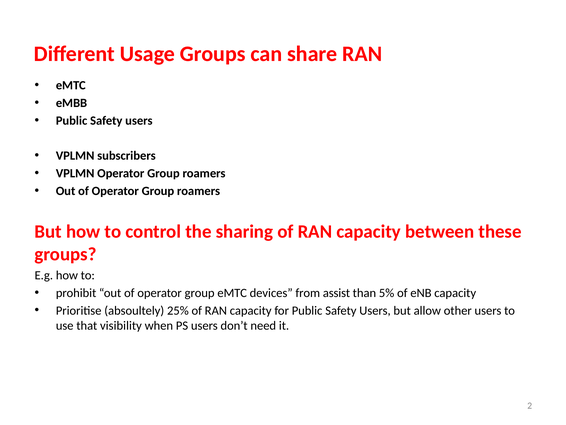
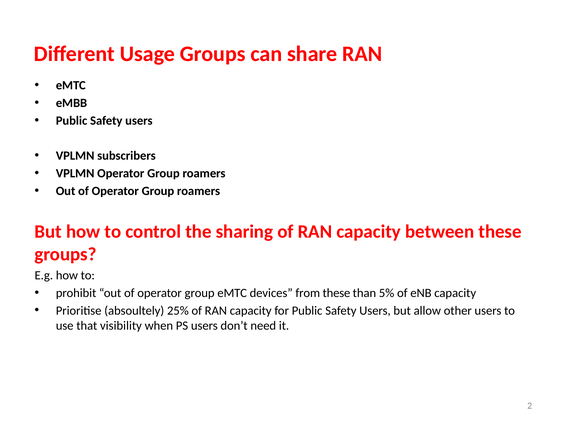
from assist: assist -> these (336, 293)
